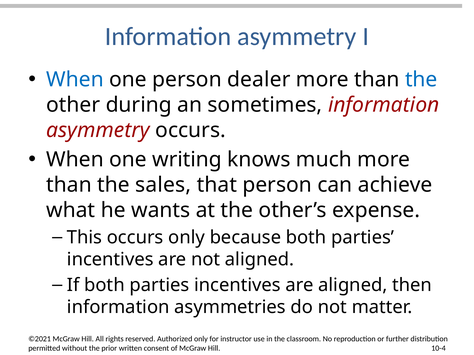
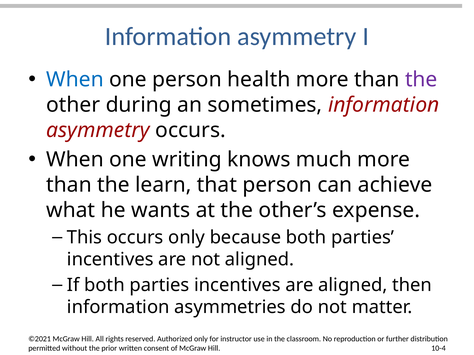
dealer: dealer -> health (259, 80)
the colour: blue -> purple (421, 80)
sales: sales -> learn (163, 185)
